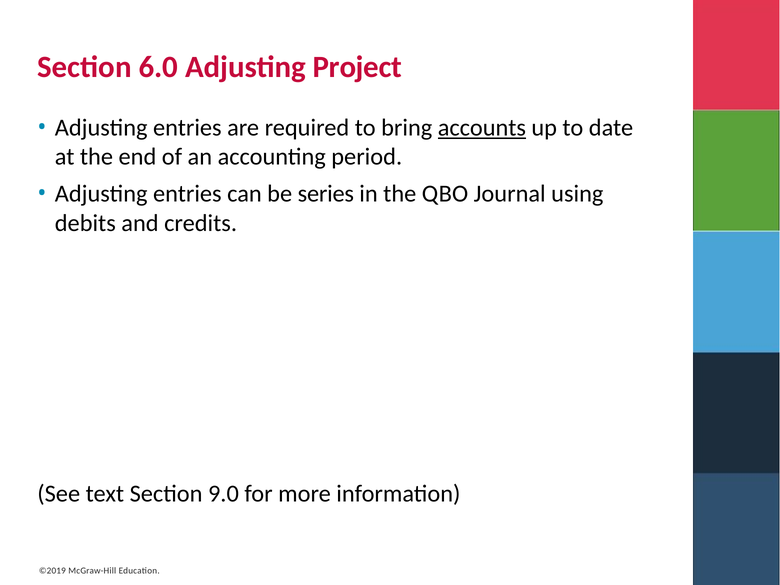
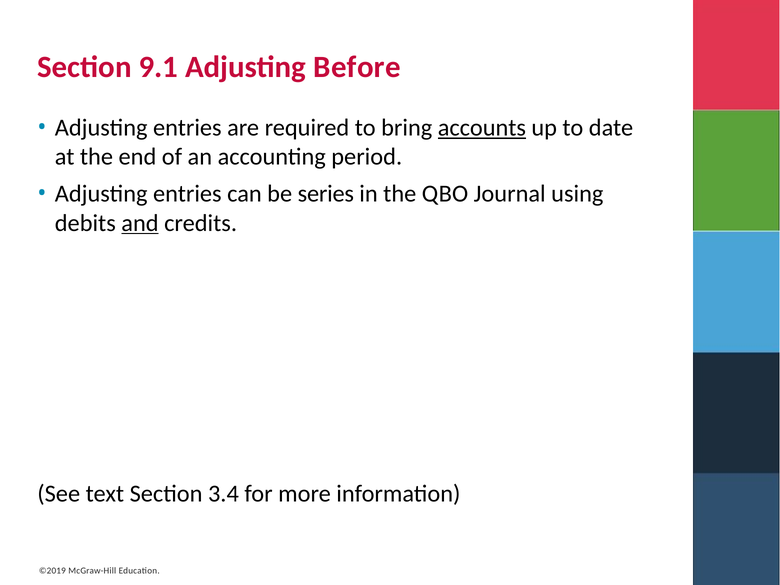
6.0: 6.0 -> 9.1 (158, 67)
Project: Project -> Before (357, 67)
and underline: none -> present (140, 223)
9.0: 9.0 -> 3.4 (223, 494)
